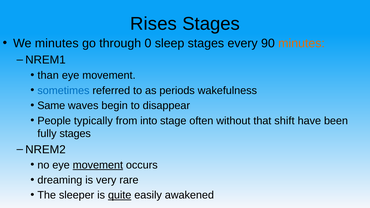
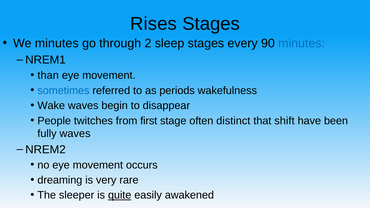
0: 0 -> 2 (148, 43)
minutes colour: orange -> blue (302, 43)
Same: Same -> Wake (51, 106)
typically: typically -> twitches (93, 121)
into: into -> first (149, 121)
without: without -> distinct (233, 121)
fully stages: stages -> waves (75, 134)
movement underline: present -> none (98, 165)
